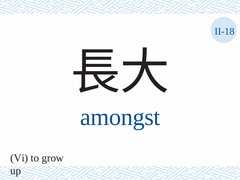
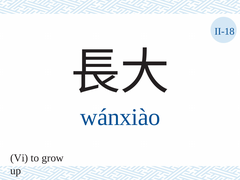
amongst: amongst -> wánxiào (120, 117)
